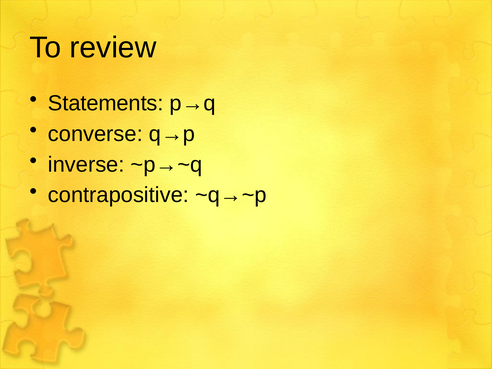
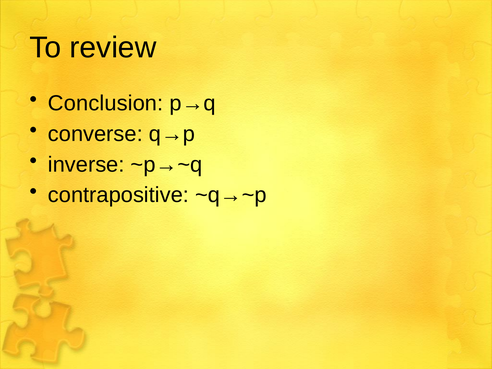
Statements: Statements -> Conclusion (106, 103)
